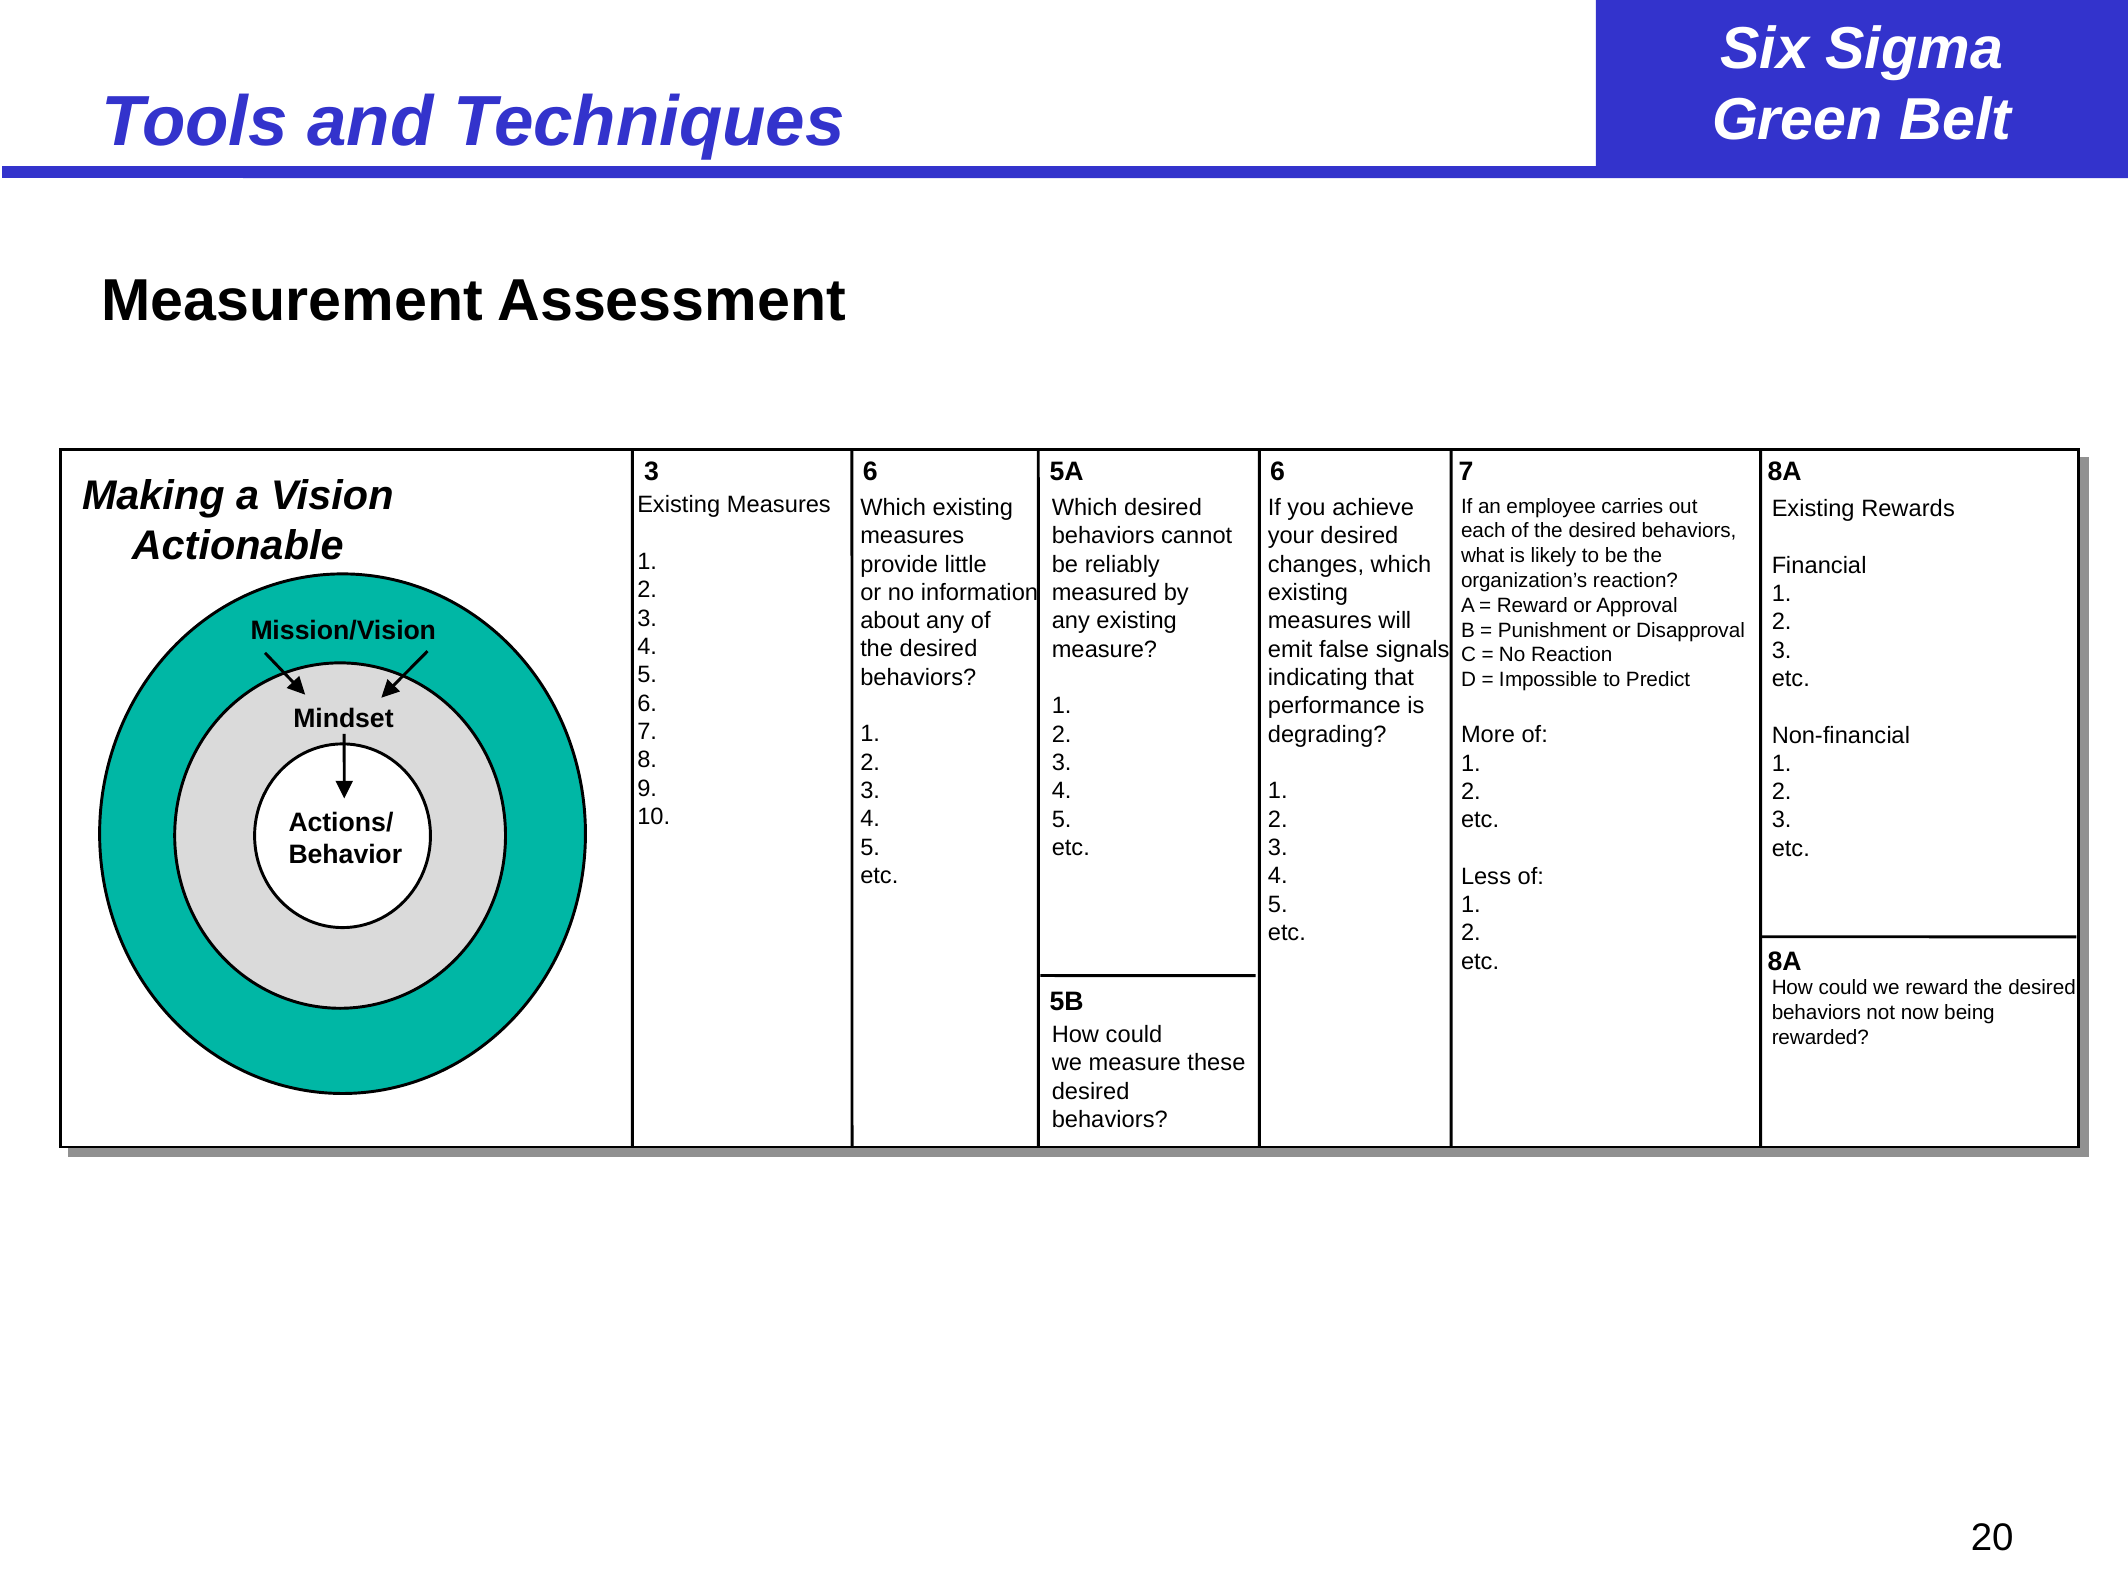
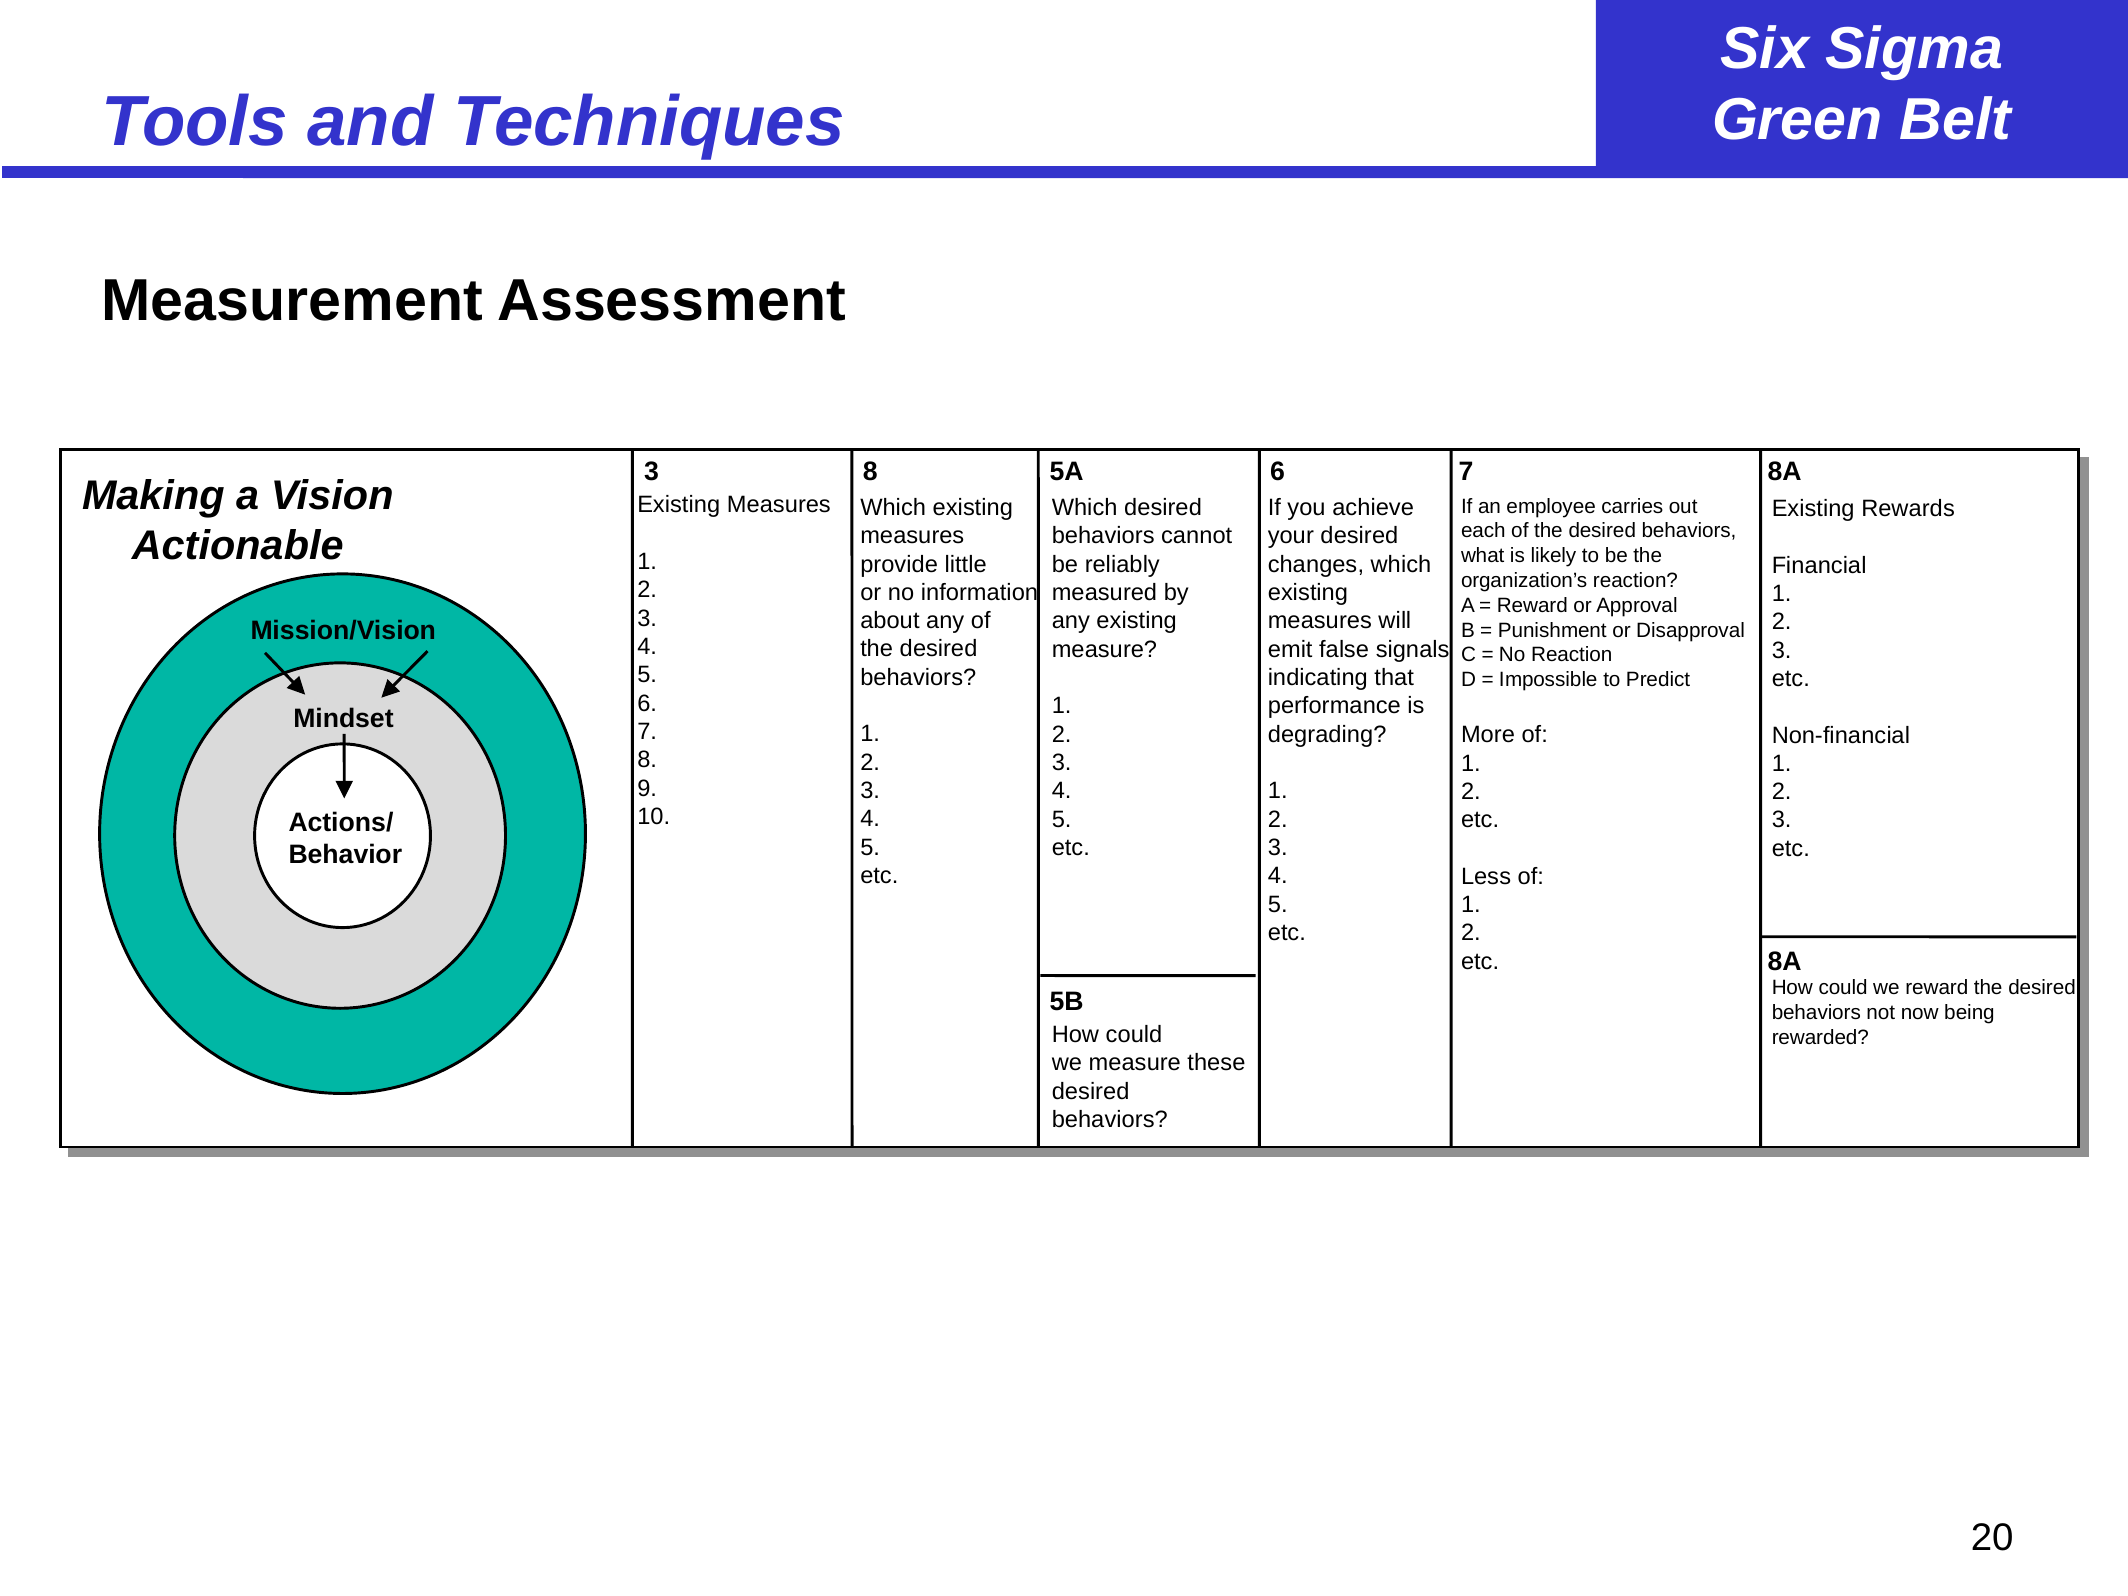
3 6: 6 -> 8 (870, 471)
